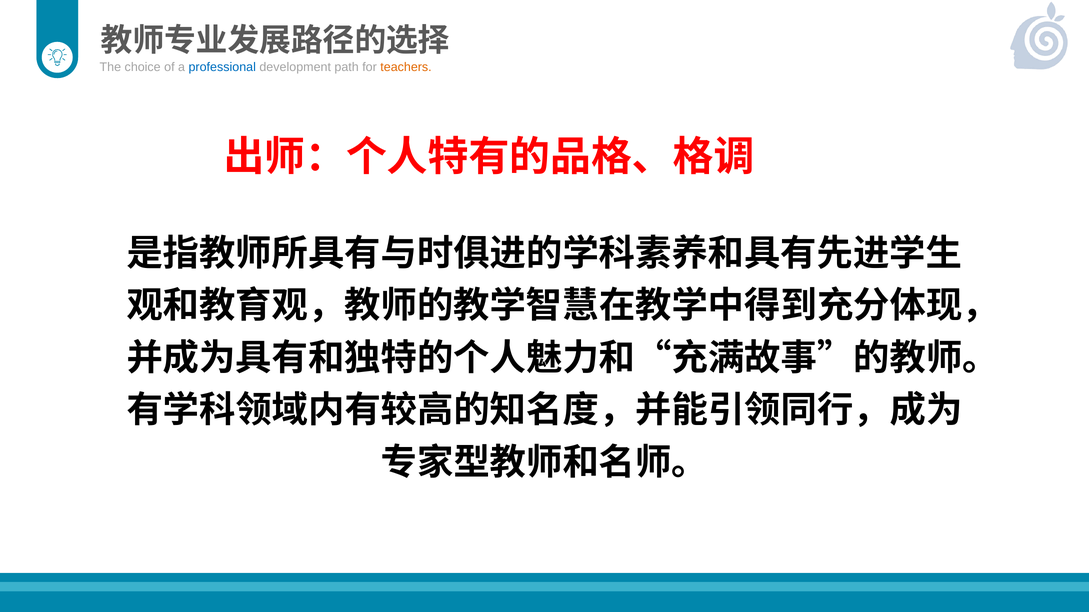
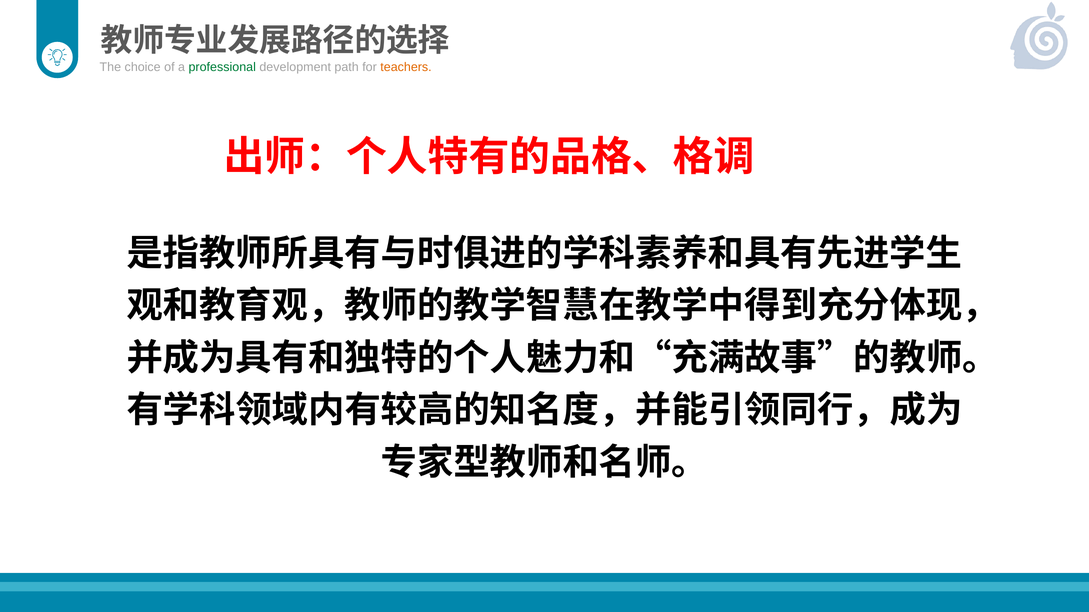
professional colour: blue -> green (222, 67)
